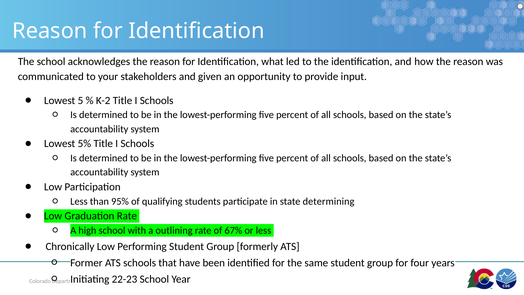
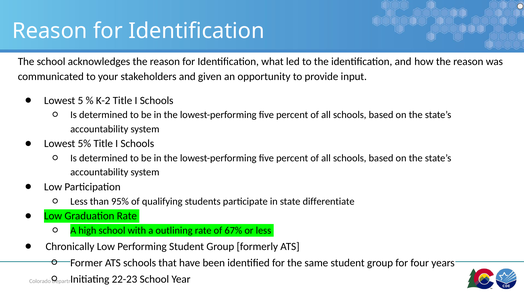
determining: determining -> differentiate (329, 201)
